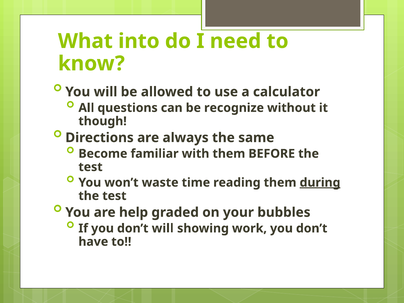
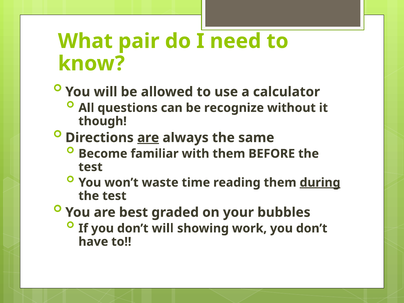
into: into -> pair (139, 41)
are underline: none -> present (148, 138)
help: help -> best (134, 212)
